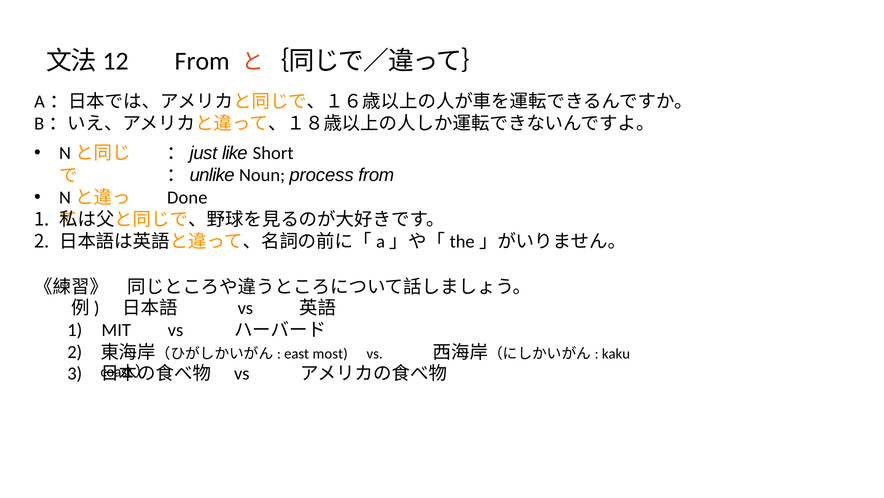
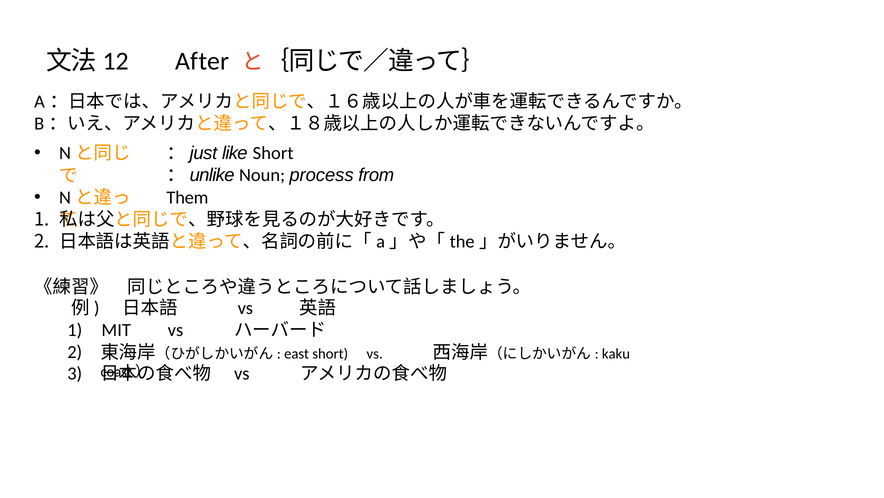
From: From -> After (202, 61)
Done: Done -> Them (187, 197)
east most: most -> short (330, 353)
